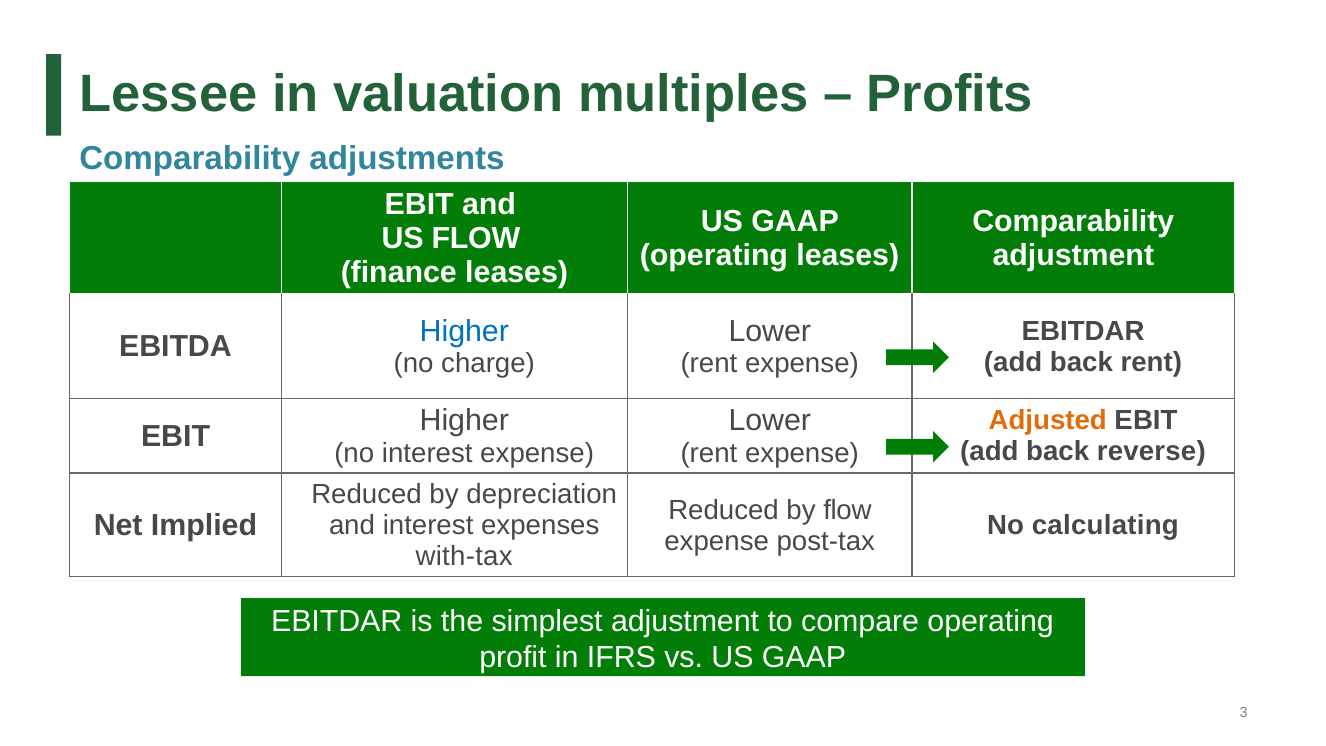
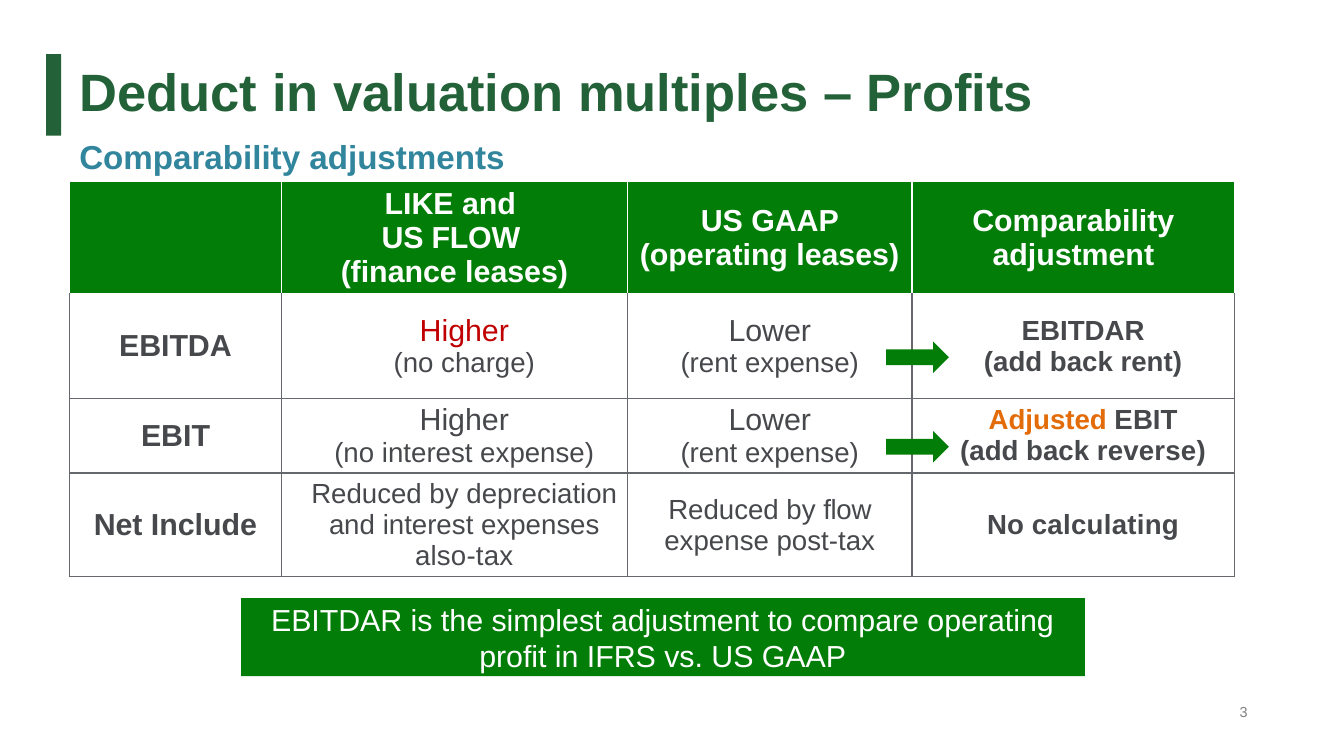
Lessee: Lessee -> Deduct (168, 95)
EBIT: EBIT -> LIKE (419, 204)
Higher colour: blue -> red (464, 331)
Implied: Implied -> Include (204, 525)
with-tax: with-tax -> also-tax (464, 556)
